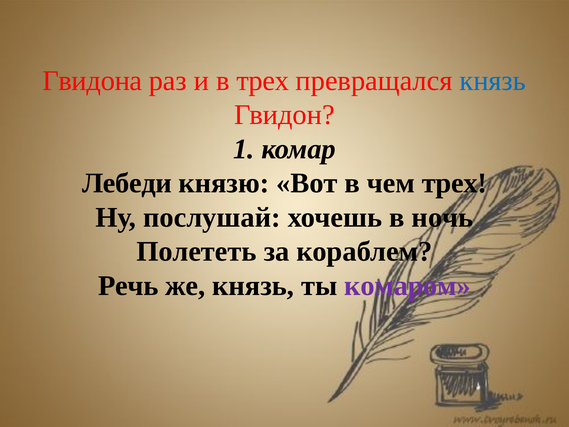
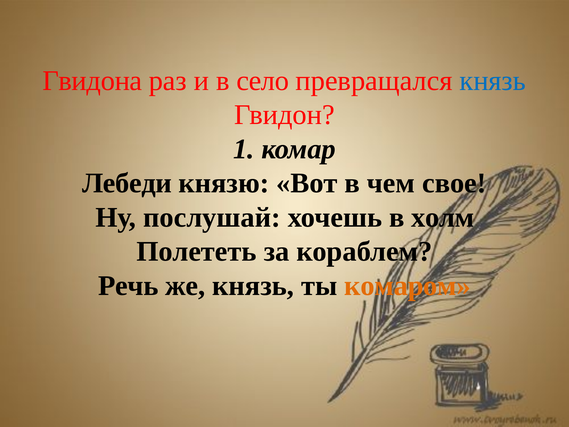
в трех: трех -> село (263, 81)
чем трех: трех -> свое (454, 183)
ночь: ночь -> холм (443, 217)
комаром colour: purple -> orange (408, 285)
